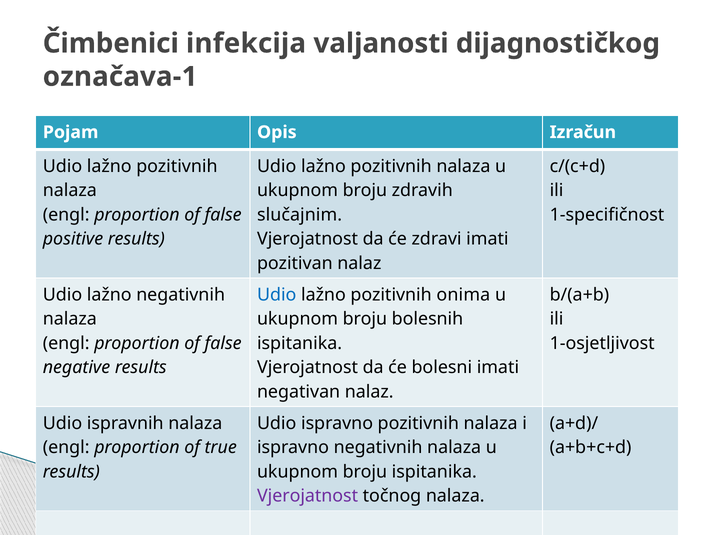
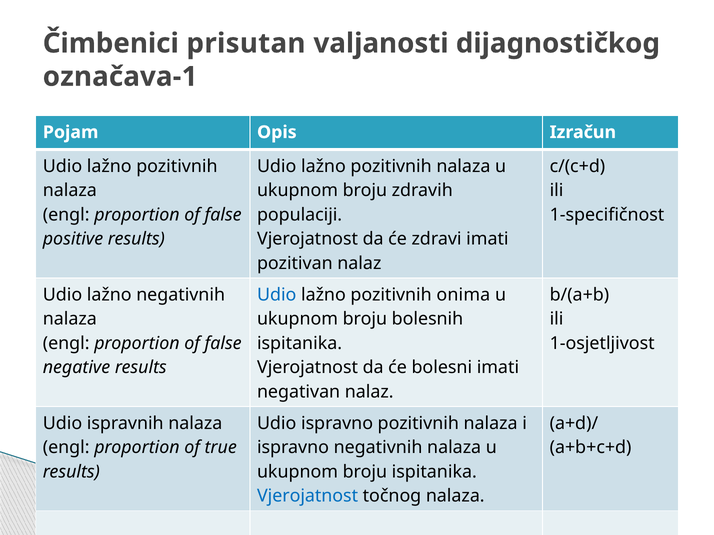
infekcija: infekcija -> prisutan (246, 43)
slučajnim: slučajnim -> populaciji (300, 215)
Vjerojatnost colour: purple -> blue (308, 496)
